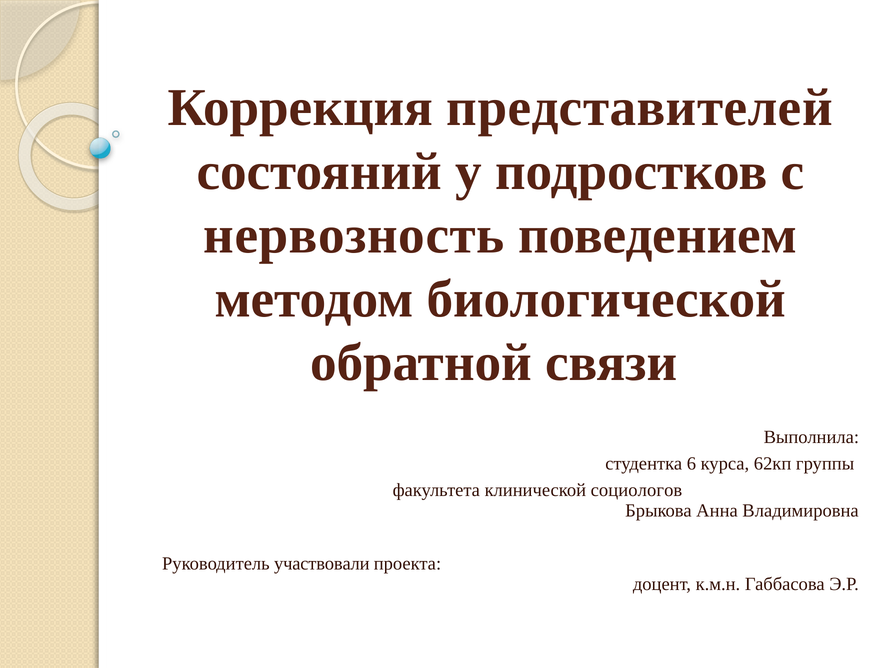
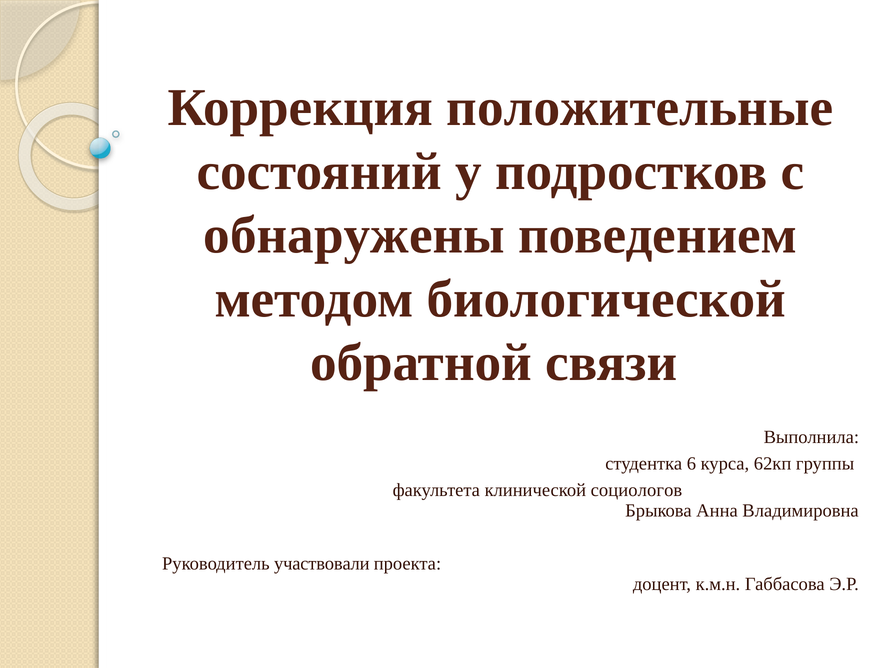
представителей: представителей -> положительные (640, 108)
нервозность: нервозность -> обнаружены (354, 235)
